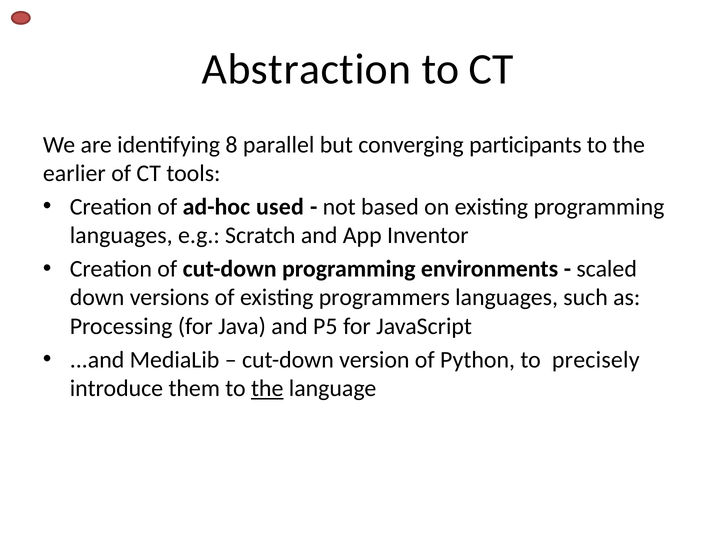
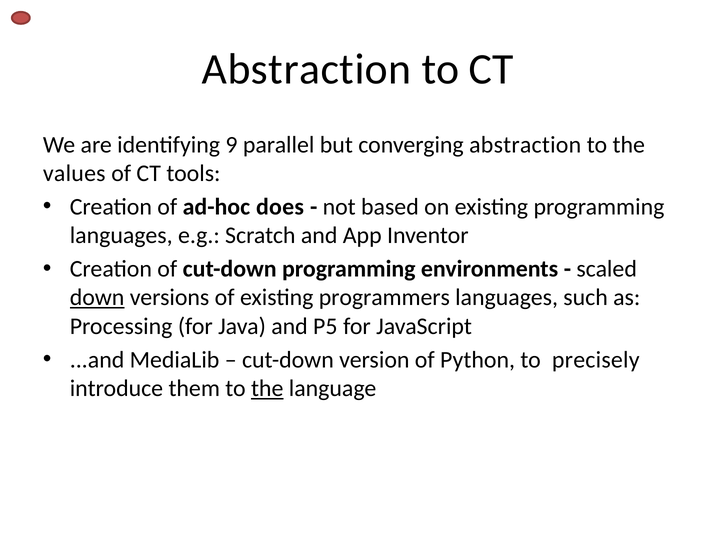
8: 8 -> 9 (231, 145)
converging participants: participants -> abstraction (525, 145)
earlier: earlier -> values (74, 174)
used: used -> does (280, 207)
down underline: none -> present (97, 298)
